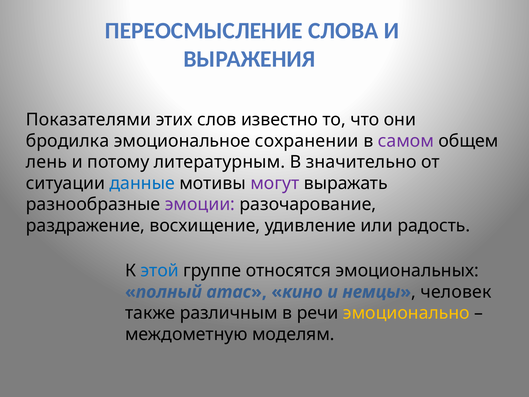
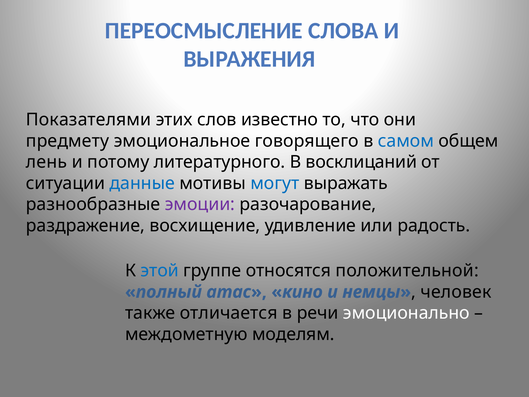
бродилка: бродилка -> предмету (68, 141)
сохранении: сохранении -> говорящего (307, 141)
самом colour: purple -> blue (406, 141)
литературным: литературным -> литературного (220, 162)
значительно: значительно -> восклицаний (361, 162)
могут colour: purple -> blue (275, 183)
эмоциональных: эмоциональных -> положительной (407, 271)
различным: различным -> отличается (229, 313)
эмоционально colour: yellow -> white (406, 313)
